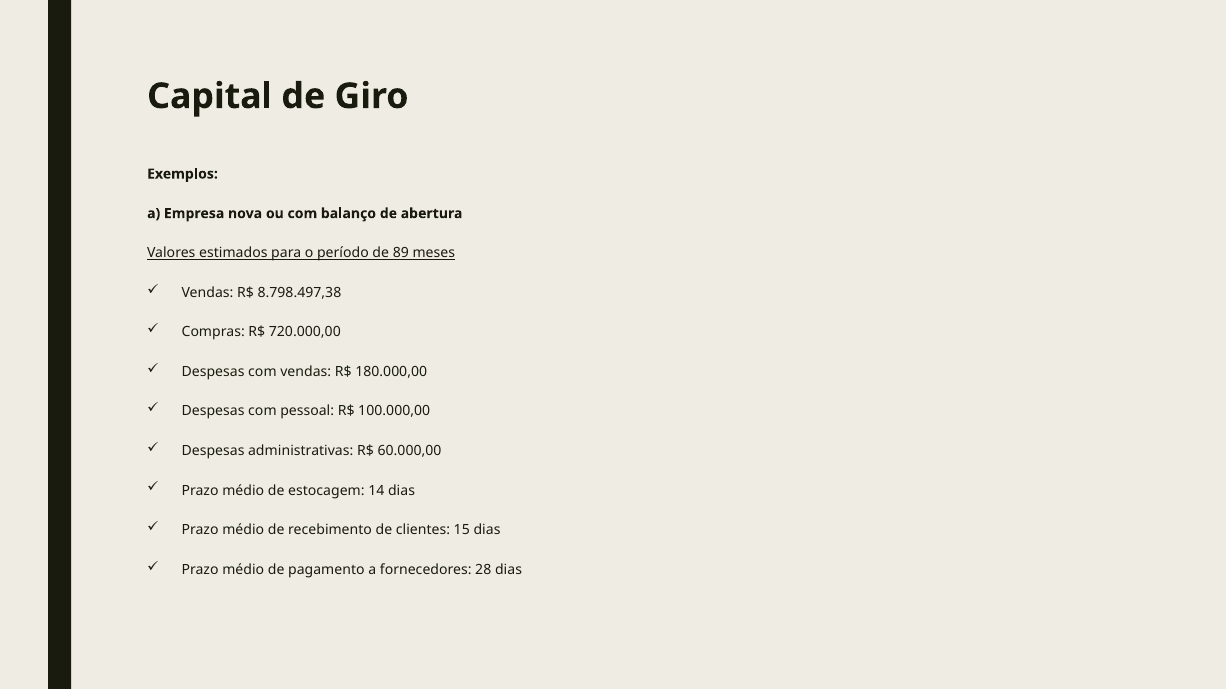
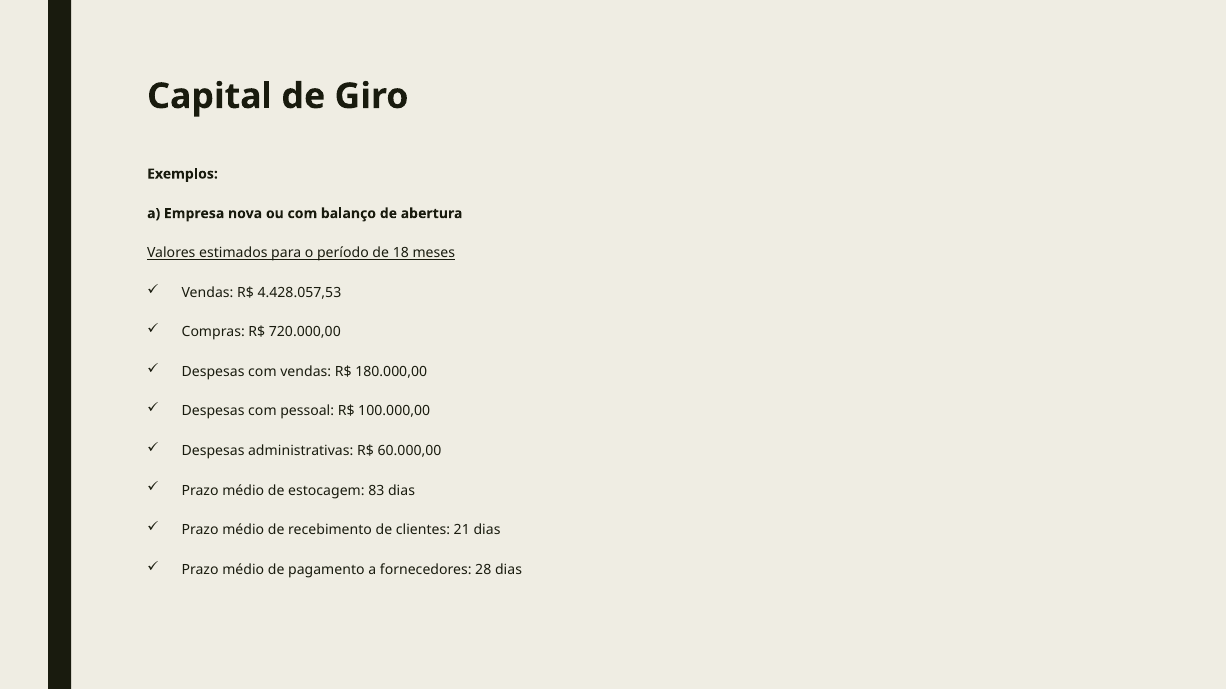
89: 89 -> 18 (401, 253)
8.798.497,38: 8.798.497,38 -> 4.428.057,53 (299, 293)
14: 14 -> 83 (376, 491)
15: 15 -> 21 (462, 530)
